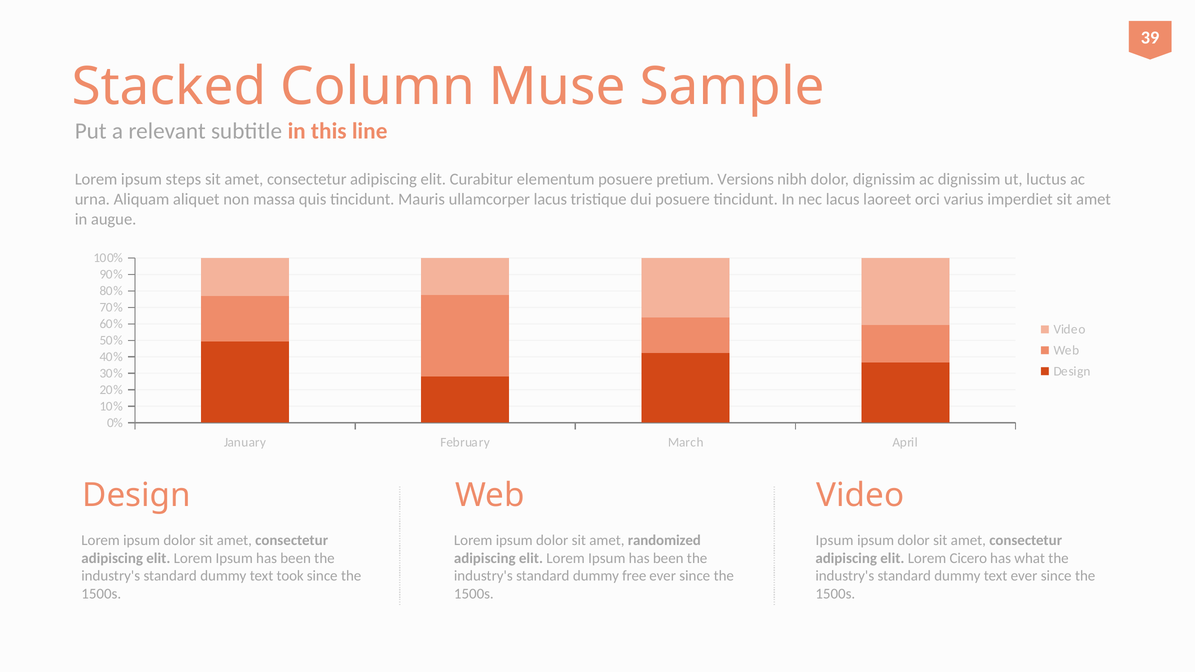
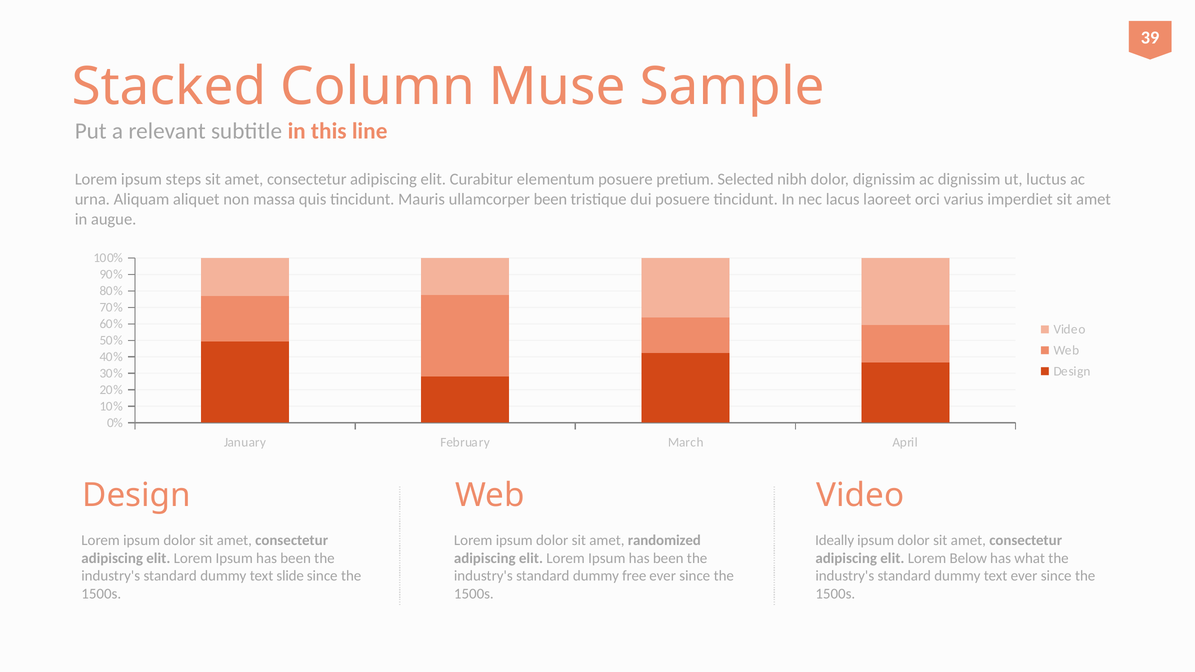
Versions: Versions -> Selected (746, 179)
ullamcorper lacus: lacus -> been (550, 199)
Ipsum: Ipsum -> Ideally (835, 540)
Cicero: Cicero -> Below (968, 558)
took: took -> slide (290, 576)
